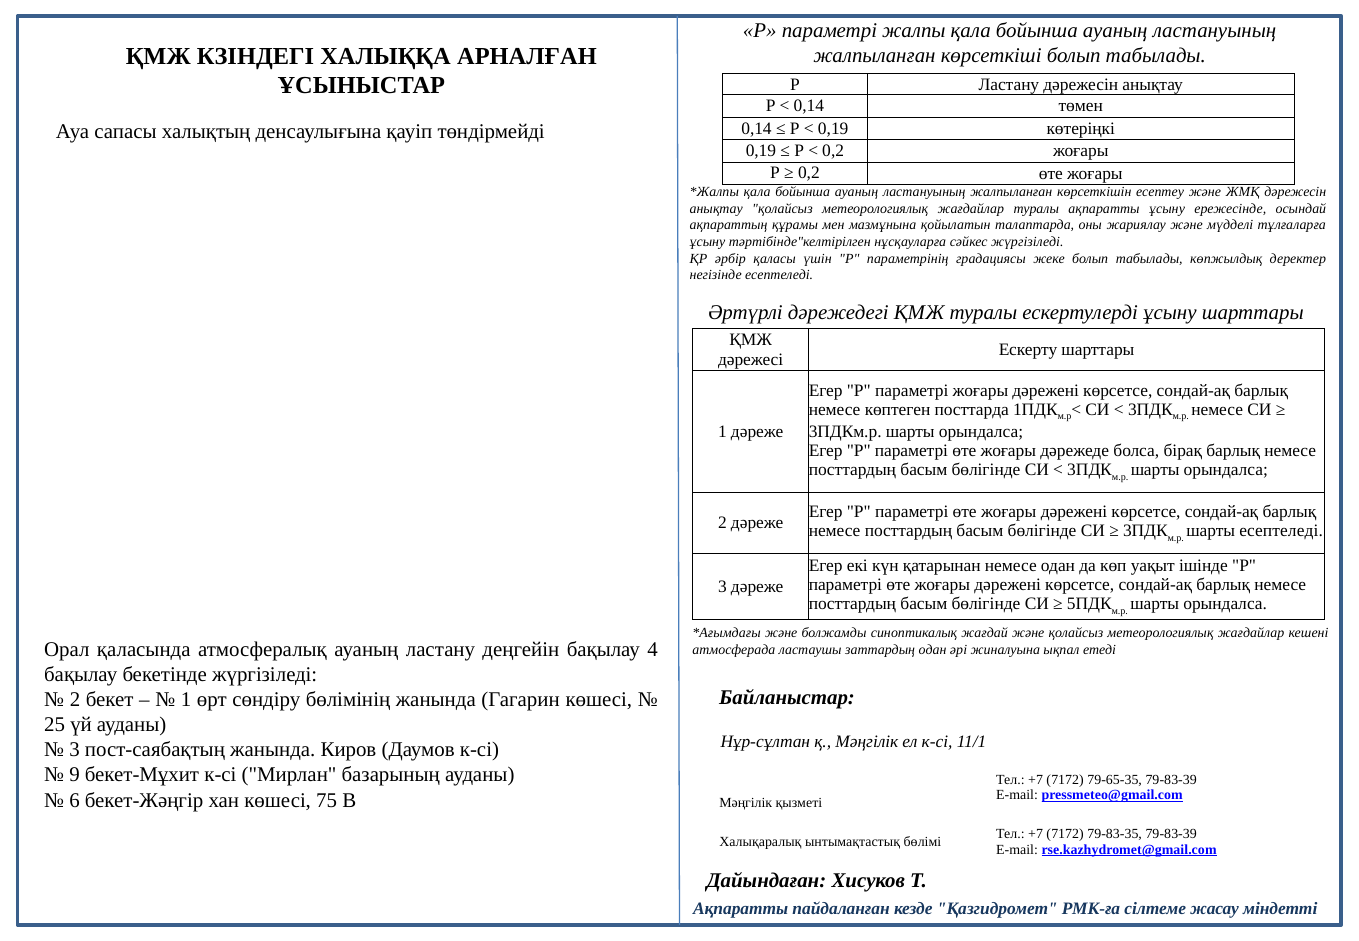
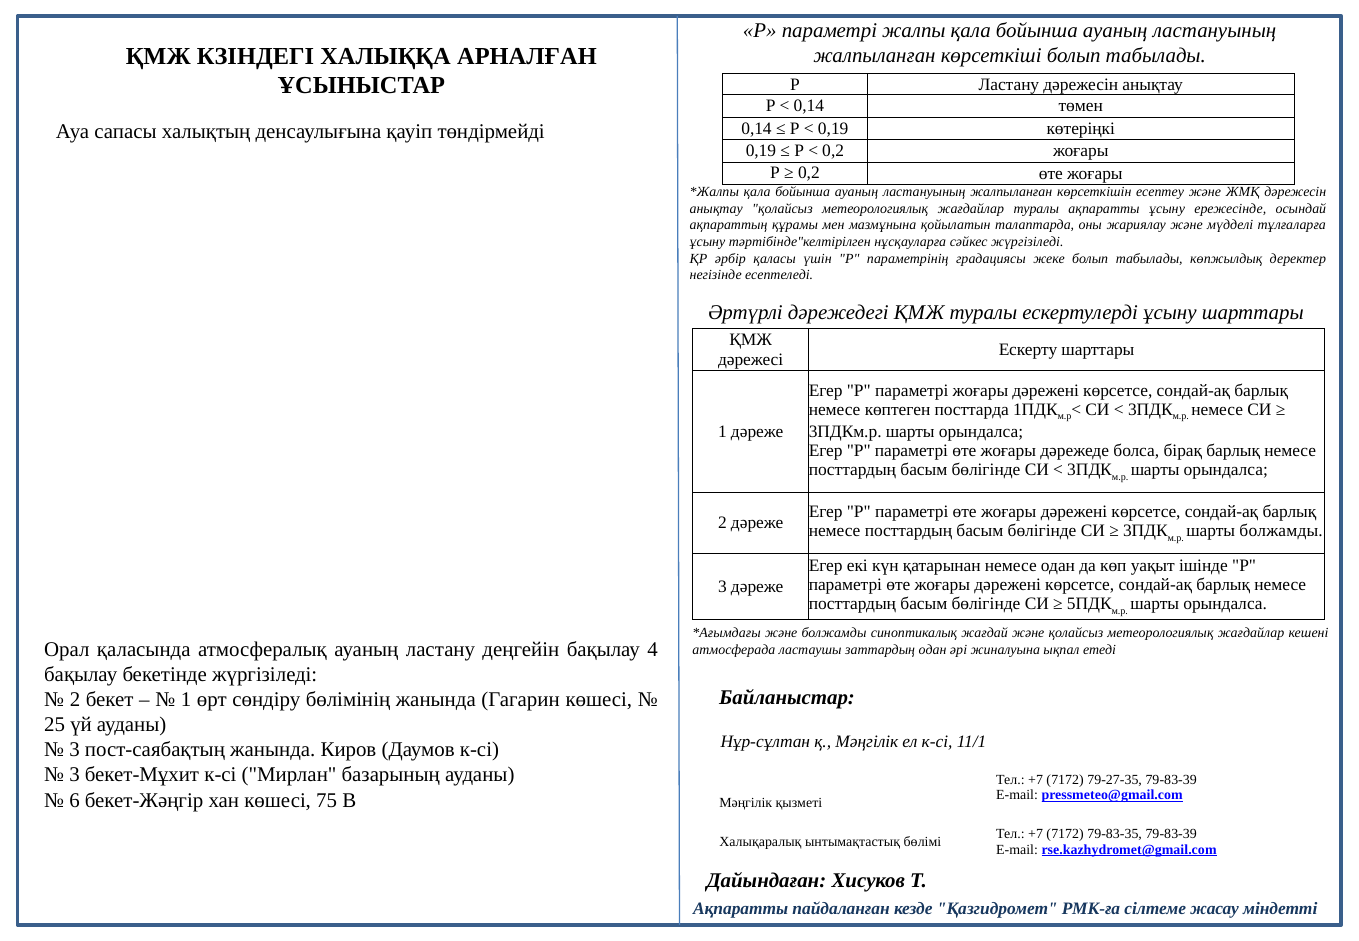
шарты есептеледі: есептеледі -> болжамды (1281, 531)
9: 9 -> 3 (75, 775)
79-65-35: 79-65-35 -> 79-27-35 (1115, 780)
